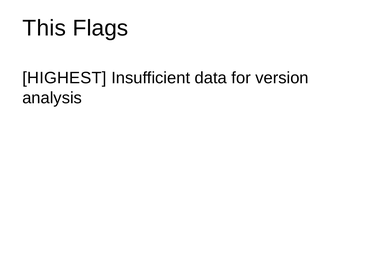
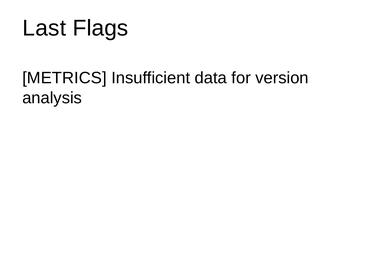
This: This -> Last (44, 28)
HIGHEST: HIGHEST -> METRICS (64, 78)
